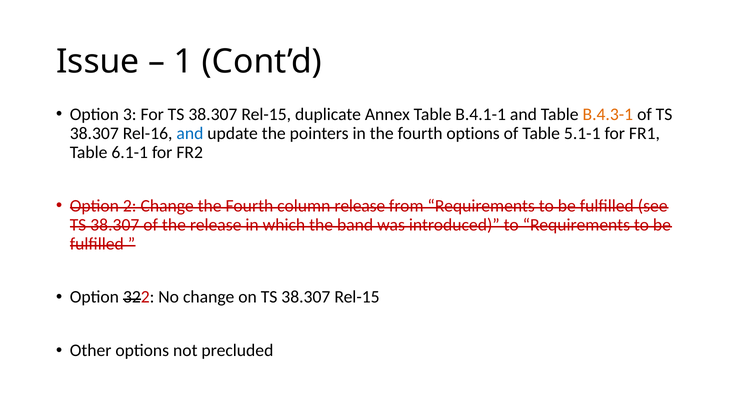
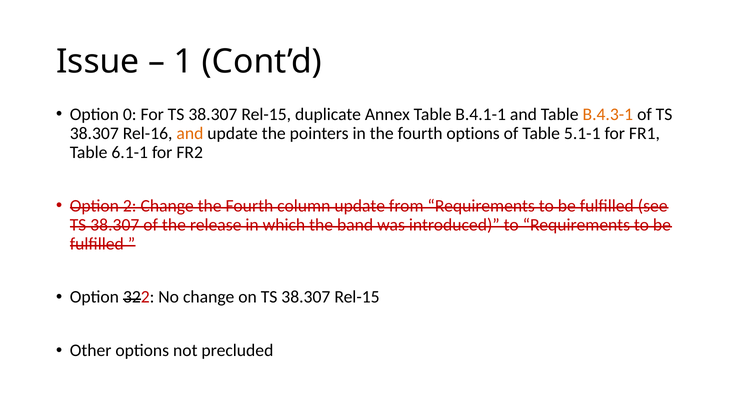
3: 3 -> 0 (130, 114)
and colour: blue -> orange (190, 133)
column release: release -> update (360, 205)
